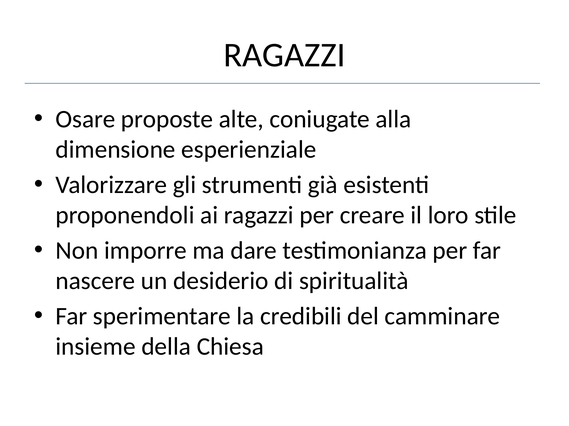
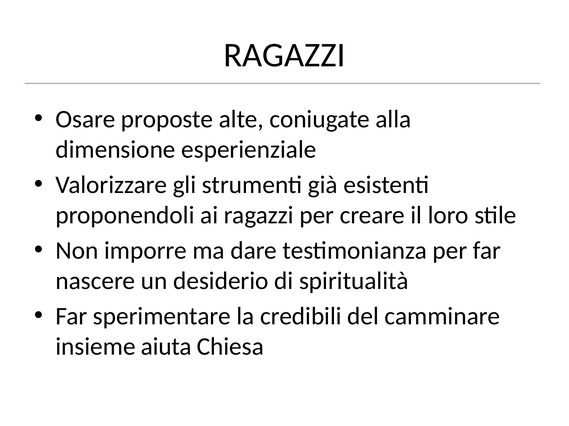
della: della -> aiuta (166, 347)
